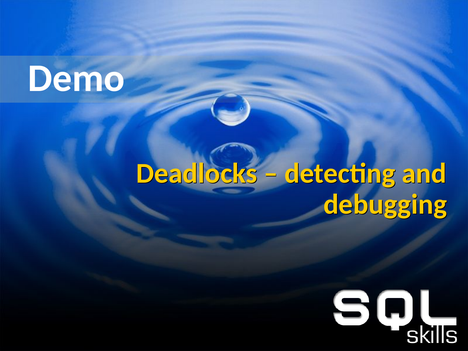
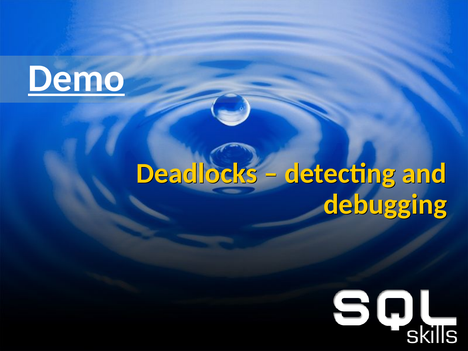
Demo underline: none -> present (76, 78)
